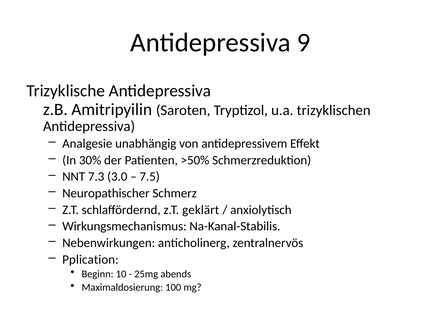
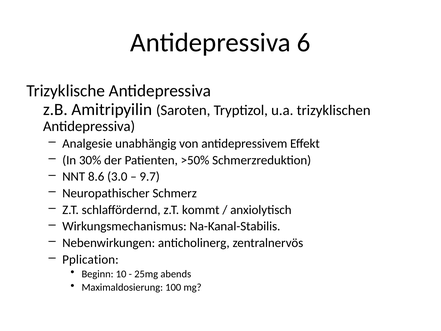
9: 9 -> 6 (304, 43)
7.3: 7.3 -> 8.6 (96, 177)
7.5: 7.5 -> 9.7 (150, 177)
geklärt: geklärt -> kommt (201, 210)
